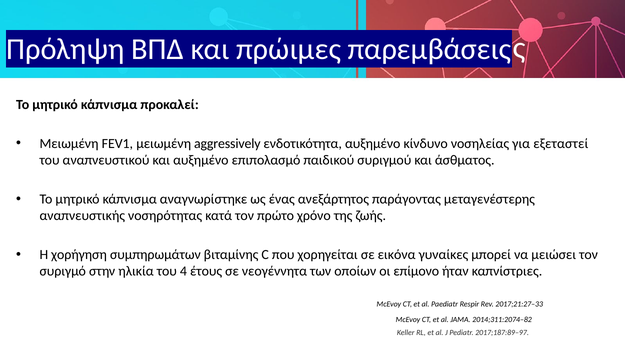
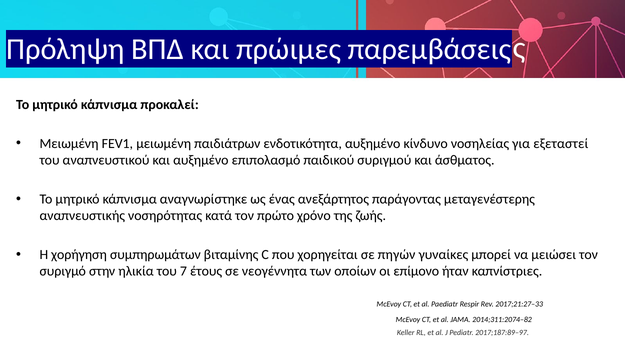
aggressively: aggressively -> παιδιάτρων (227, 144)
εικόνα: εικόνα -> πηγών (397, 254)
4: 4 -> 7 (183, 271)
